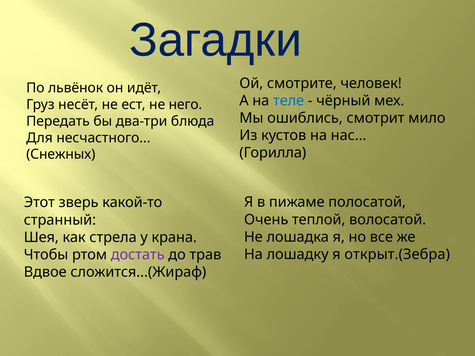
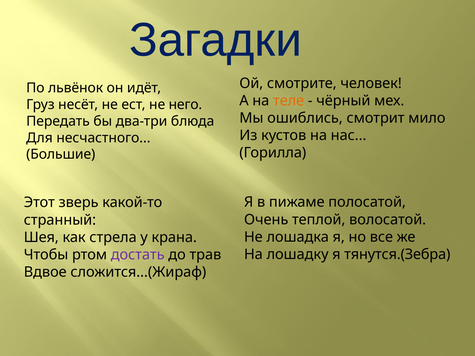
теле colour: blue -> orange (289, 101)
Снежных: Снежных -> Большие (61, 155)
открыт.(Зебра: открыт.(Зебра -> тянутся.(Зебра (397, 255)
